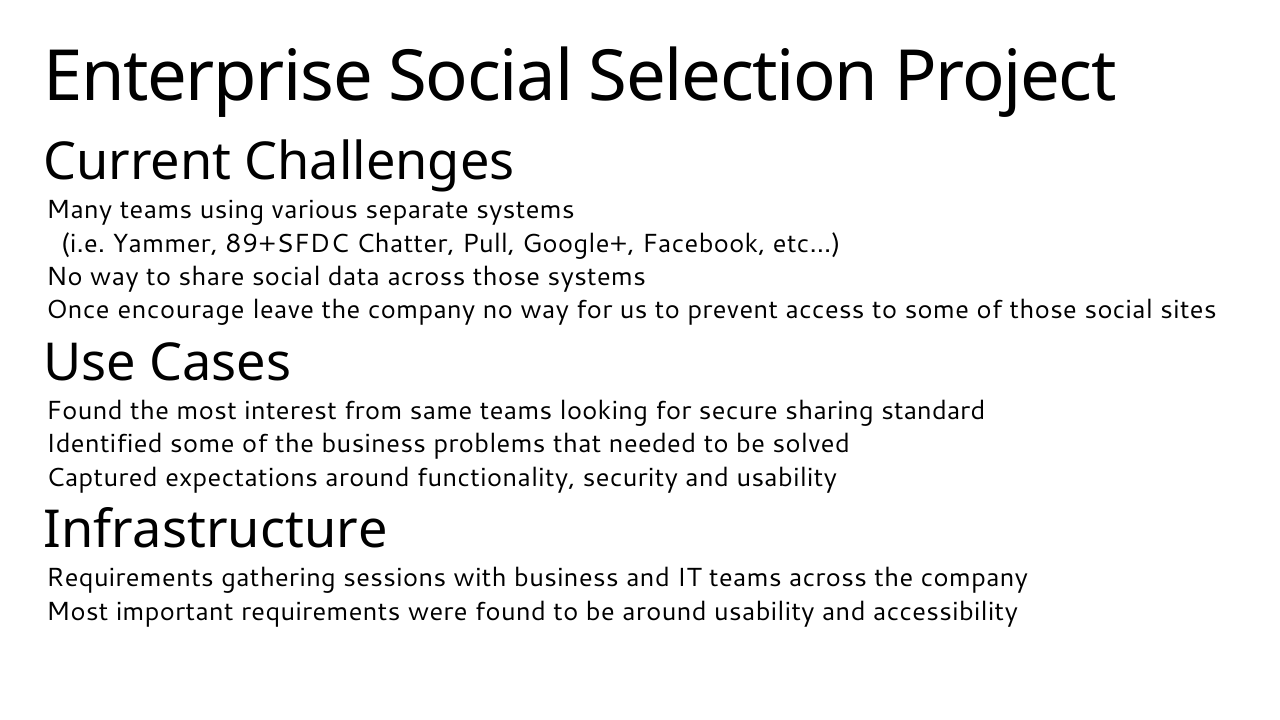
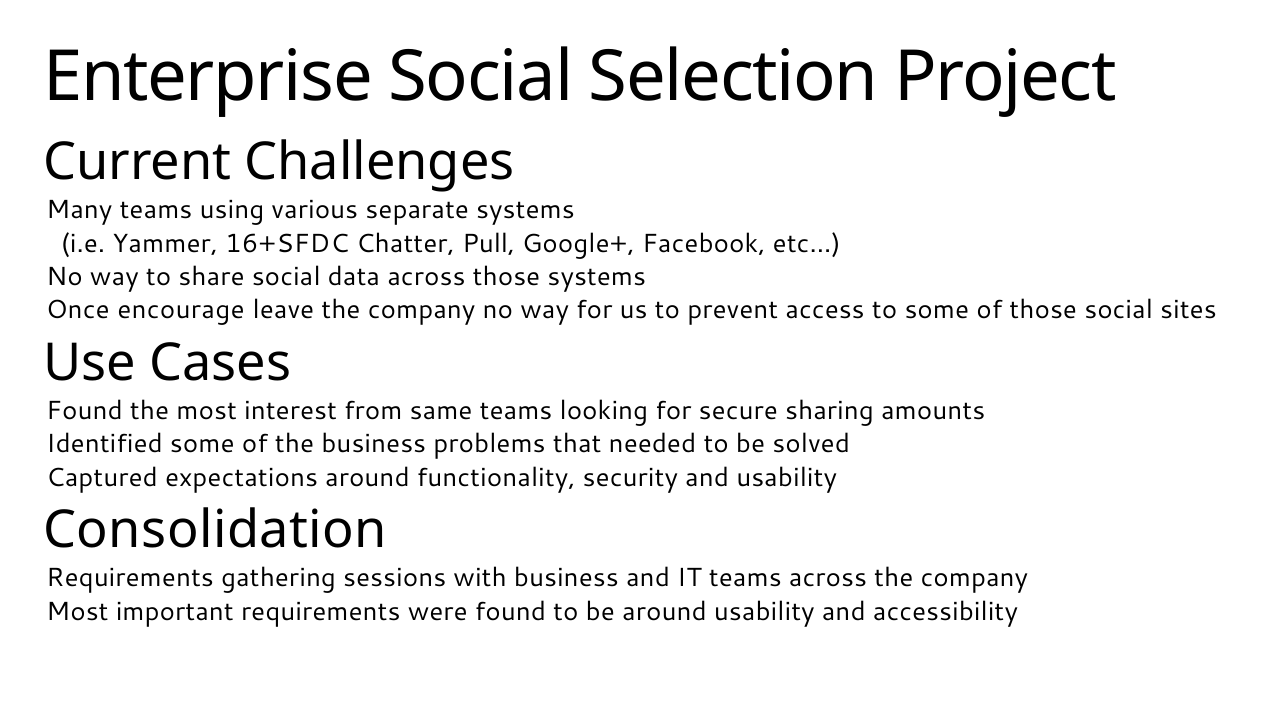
89+SFDC: 89+SFDC -> 16+SFDC (287, 243)
standard: standard -> amounts (933, 411)
Infrastructure: Infrastructure -> Consolidation (215, 530)
